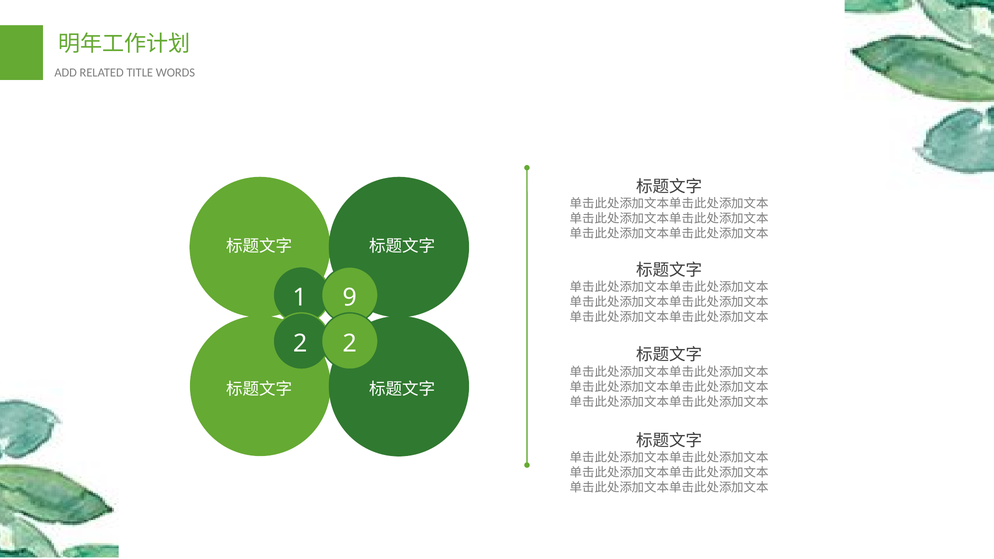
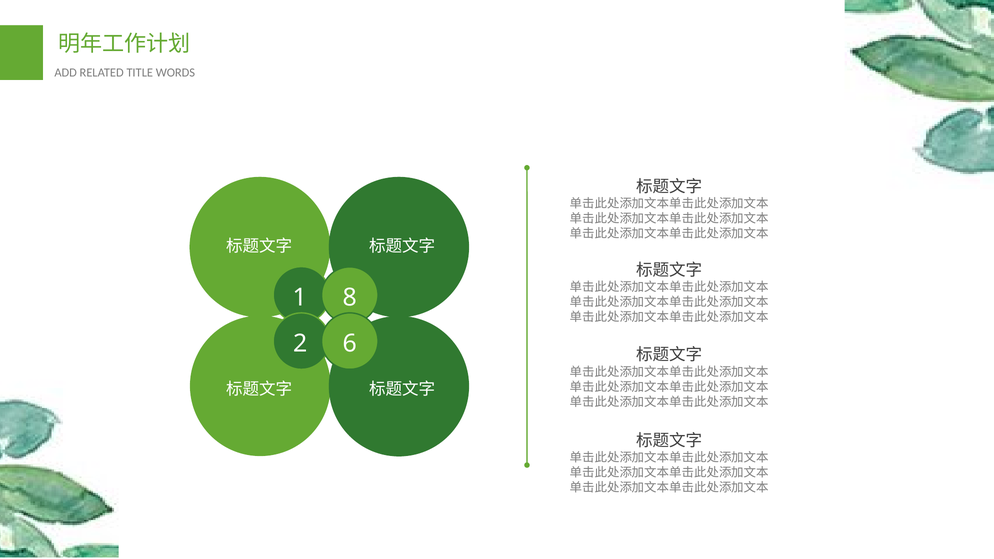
9: 9 -> 8 (350, 297)
2 2: 2 -> 6 (350, 344)
